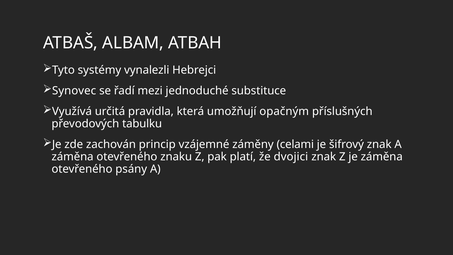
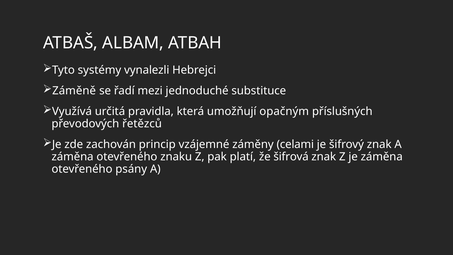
Synovec: Synovec -> Záměně (74, 91)
tabulku: tabulku -> řetězců (142, 124)
dvojici: dvojici -> šifrová (291, 157)
